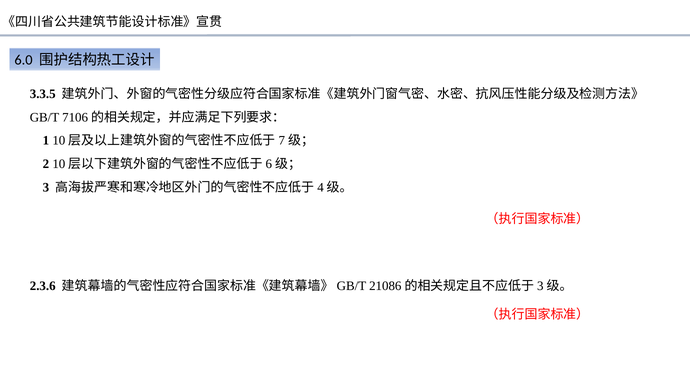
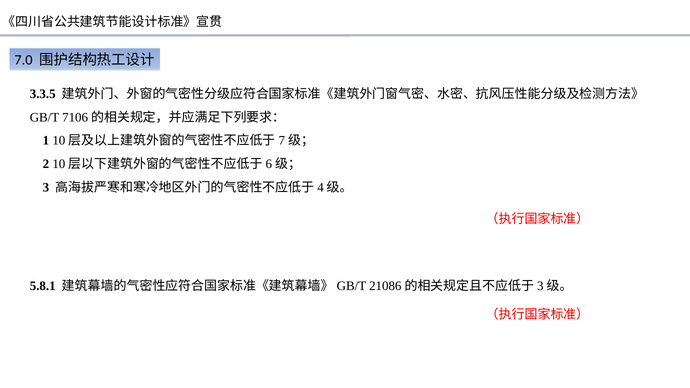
6.0: 6.0 -> 7.0 (24, 60)
2.3.6: 2.3.6 -> 5.8.1 (43, 286)
